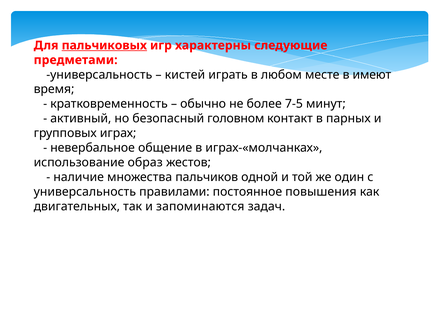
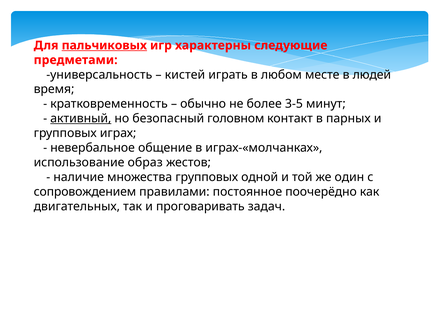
имеют: имеют -> людей (372, 75)
7-5: 7-5 -> 3-5 (294, 104)
активный underline: none -> present (81, 119)
множества пальчиков: пальчиков -> групповых (207, 177)
универсальность: универсальность -> сопровождением (85, 192)
повышения: повышения -> поочерёдно (321, 192)
запоминаются: запоминаются -> проговаривать (200, 206)
